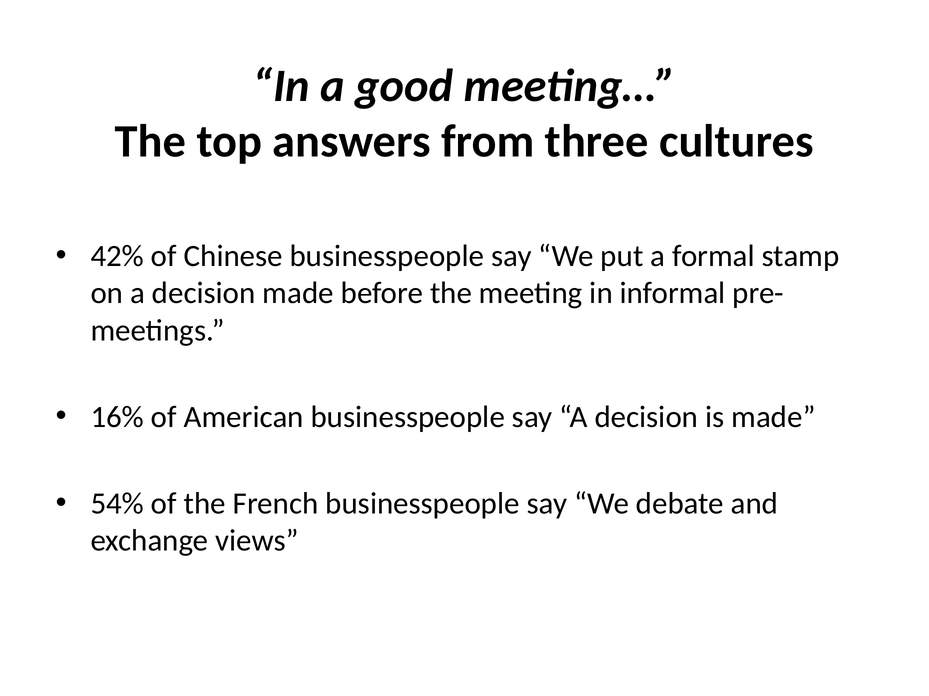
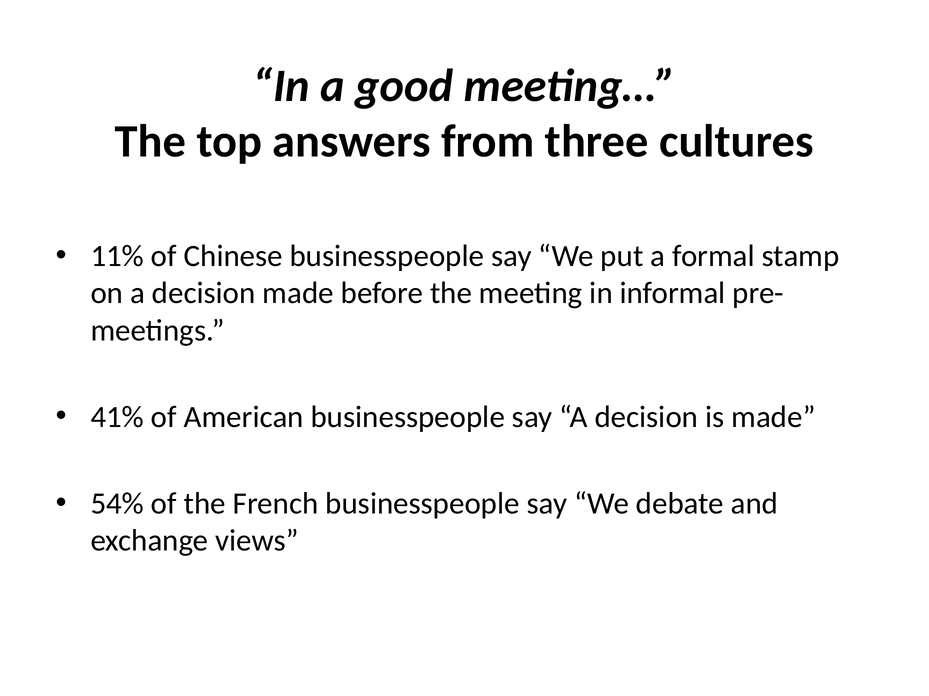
42%: 42% -> 11% (117, 256)
16%: 16% -> 41% (117, 417)
